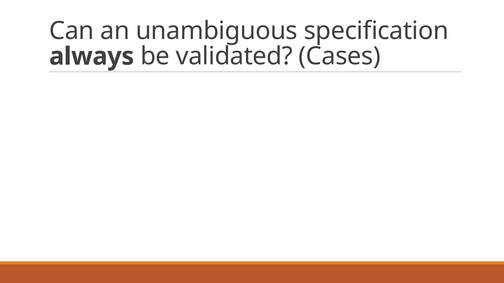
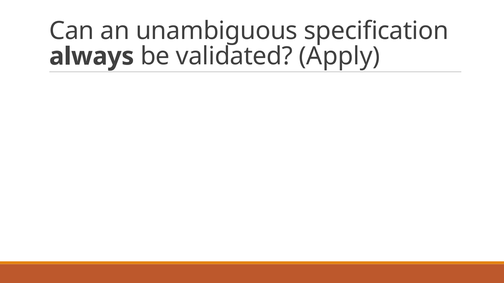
Cases: Cases -> Apply (339, 56)
